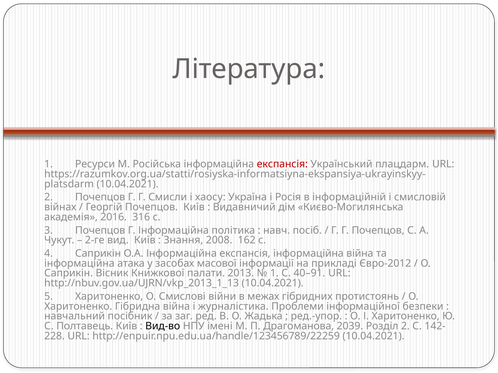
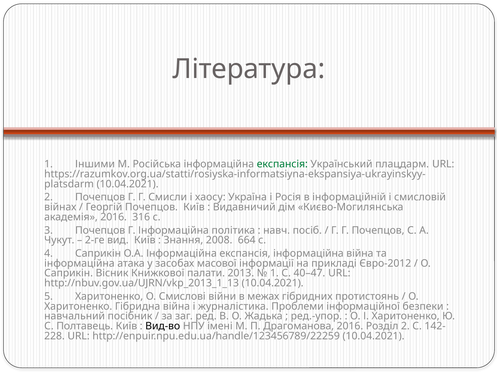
Ресурси: Ресурси -> Іншими (95, 164)
експансія colour: red -> green (282, 164)
162: 162 -> 664 (247, 241)
40–91: 40–91 -> 40–47 (309, 274)
Драгоманова 2039: 2039 -> 2016 (350, 327)
